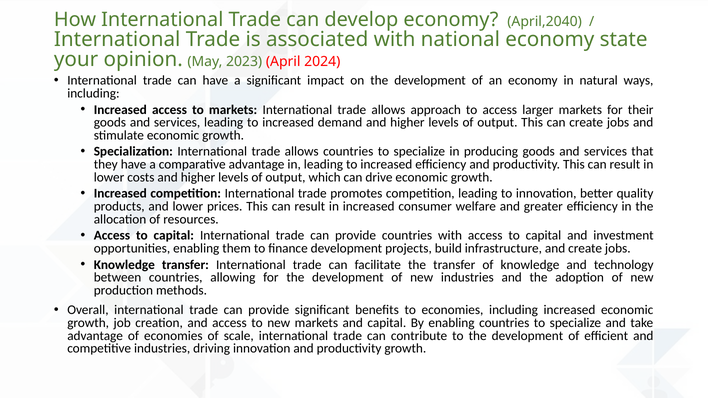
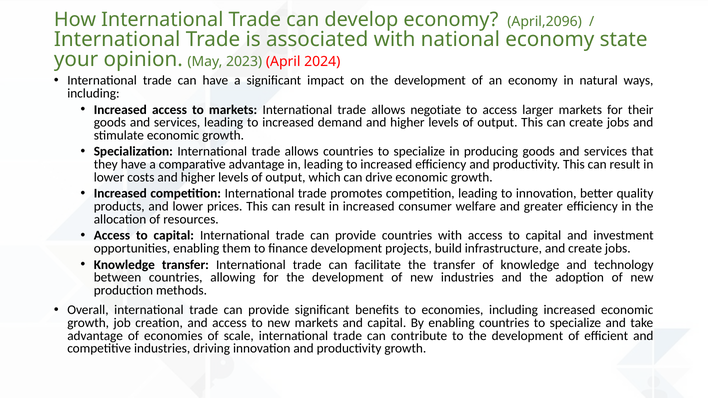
April,2040: April,2040 -> April,2096 (545, 22)
approach: approach -> negotiate (436, 110)
